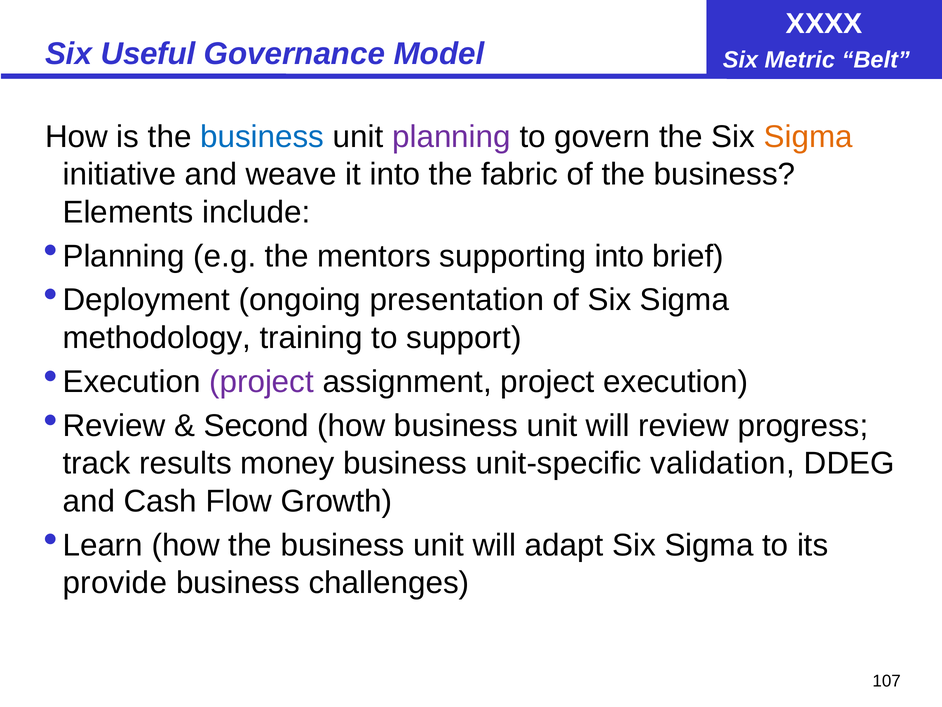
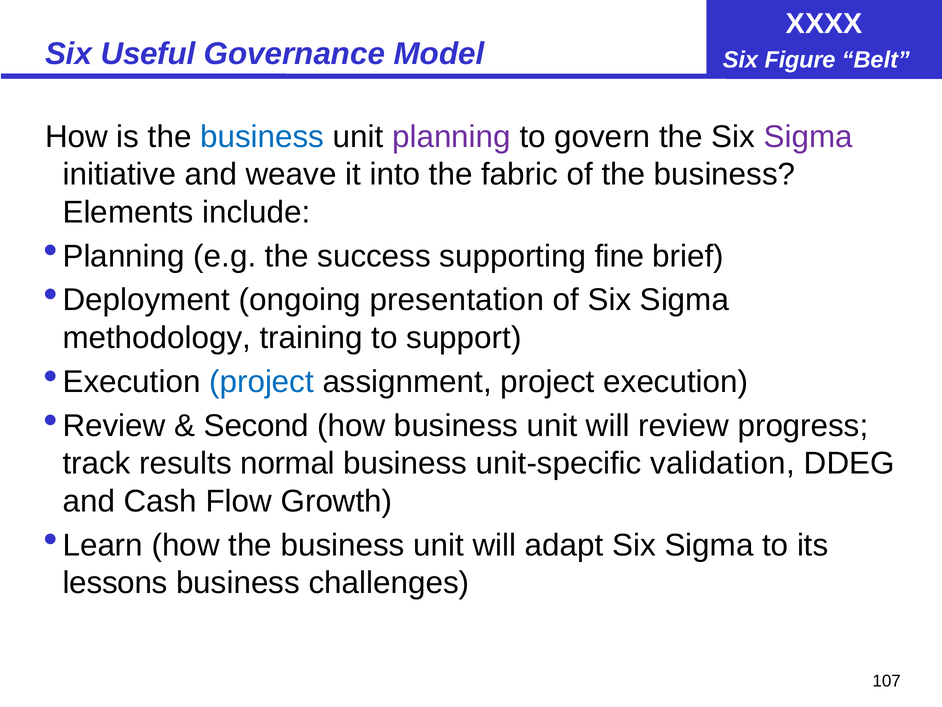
Metric: Metric -> Figure (800, 60)
Sigma colour: orange -> purple (808, 137)
mentors: mentors -> success (374, 256)
supporting into: into -> fine (619, 256)
project colour: purple -> blue (261, 382)
money: money -> normal (288, 463)
provide: provide -> lessons (115, 582)
